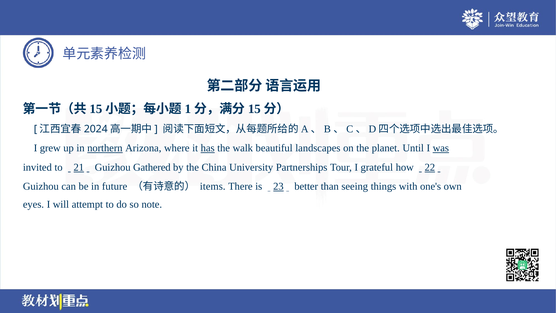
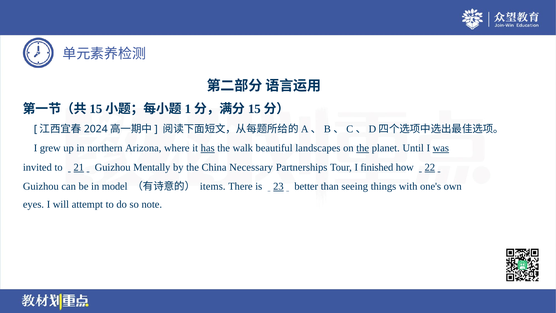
northern underline: present -> none (105, 148)
the underline: none -> present (363, 148)
Gathered: Gathered -> Mentally (152, 167)
University: University -> Necessary (251, 167)
grateful: grateful -> finished (377, 167)
future: future -> model (115, 186)
